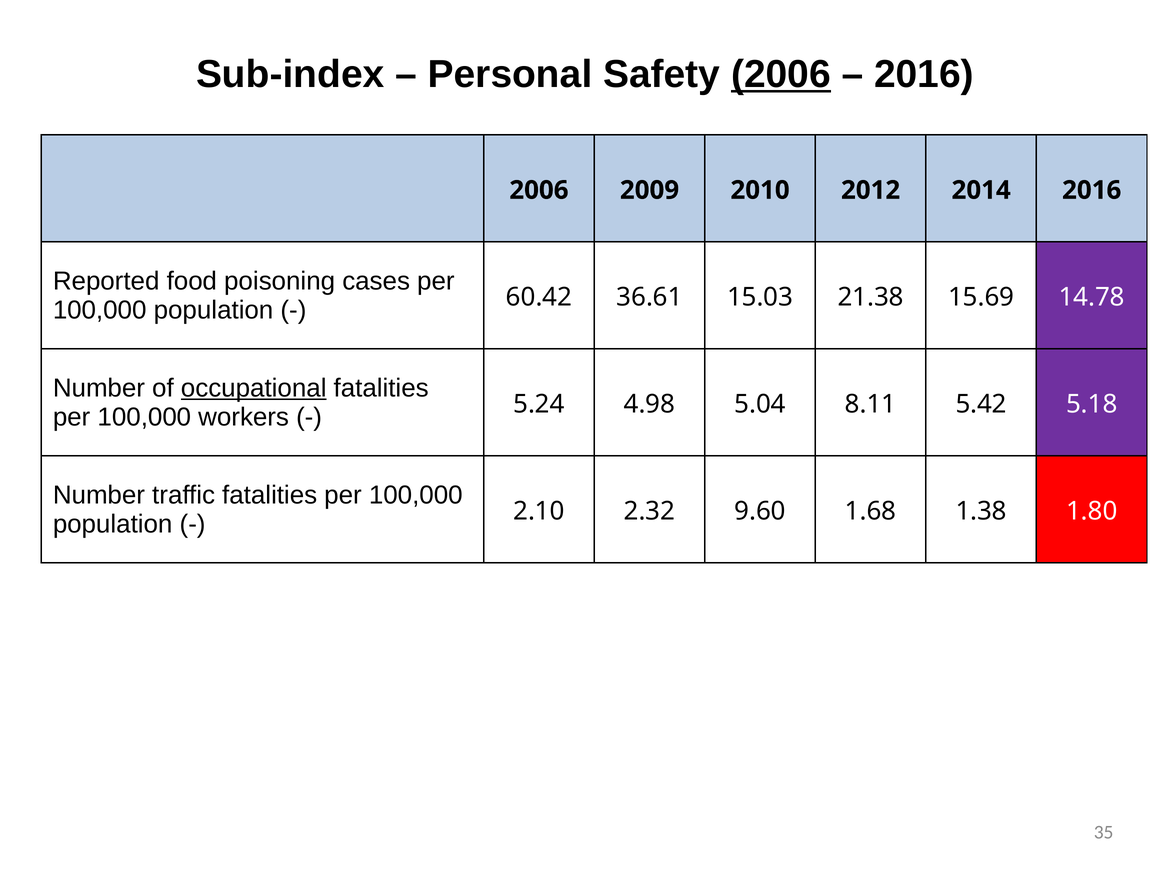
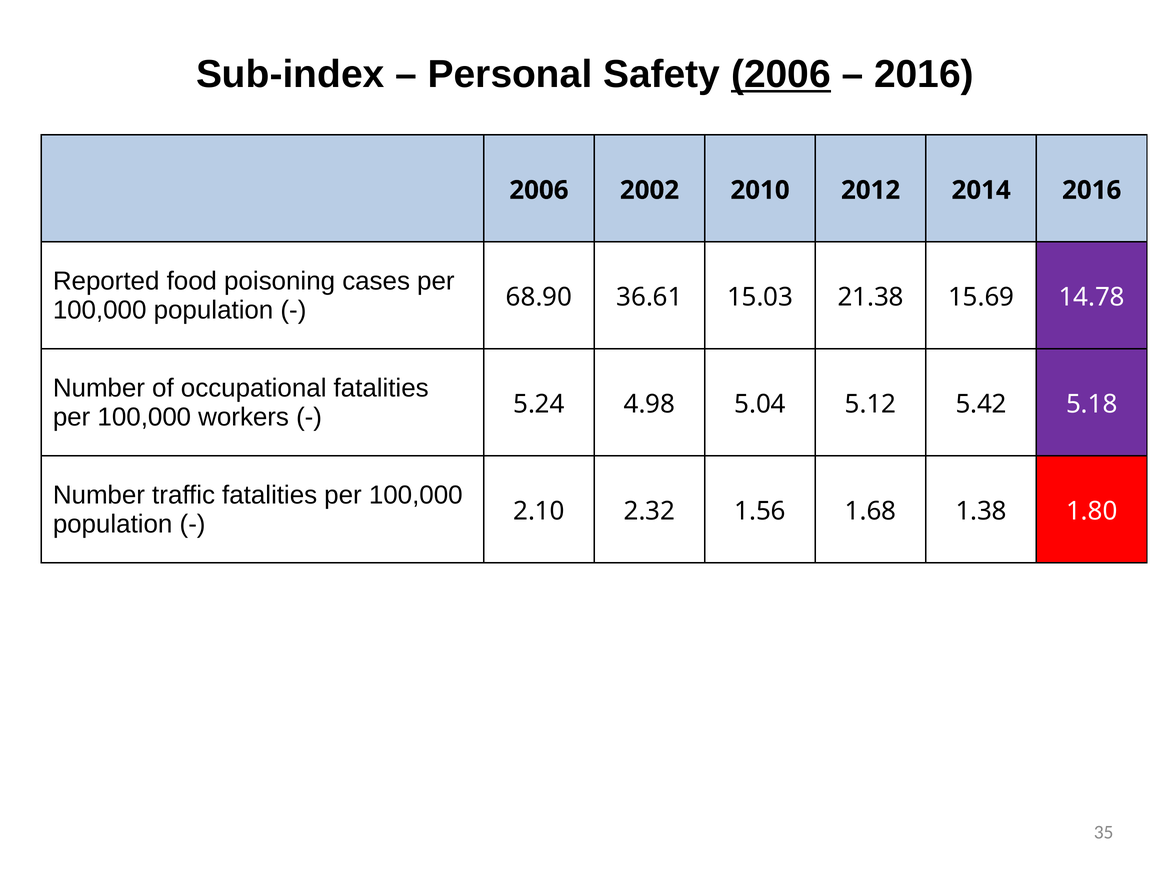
2009: 2009 -> 2002 (650, 190)
60.42: 60.42 -> 68.90 (539, 297)
occupational underline: present -> none (254, 388)
8.11: 8.11 -> 5.12 (871, 404)
9.60: 9.60 -> 1.56 (760, 511)
